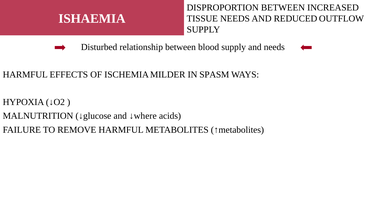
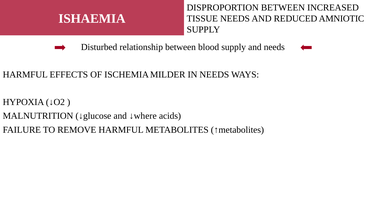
OUTFLOW: OUTFLOW -> AMNIOTIC (341, 19)
IN SPASM: SPASM -> NEEDS (214, 75)
